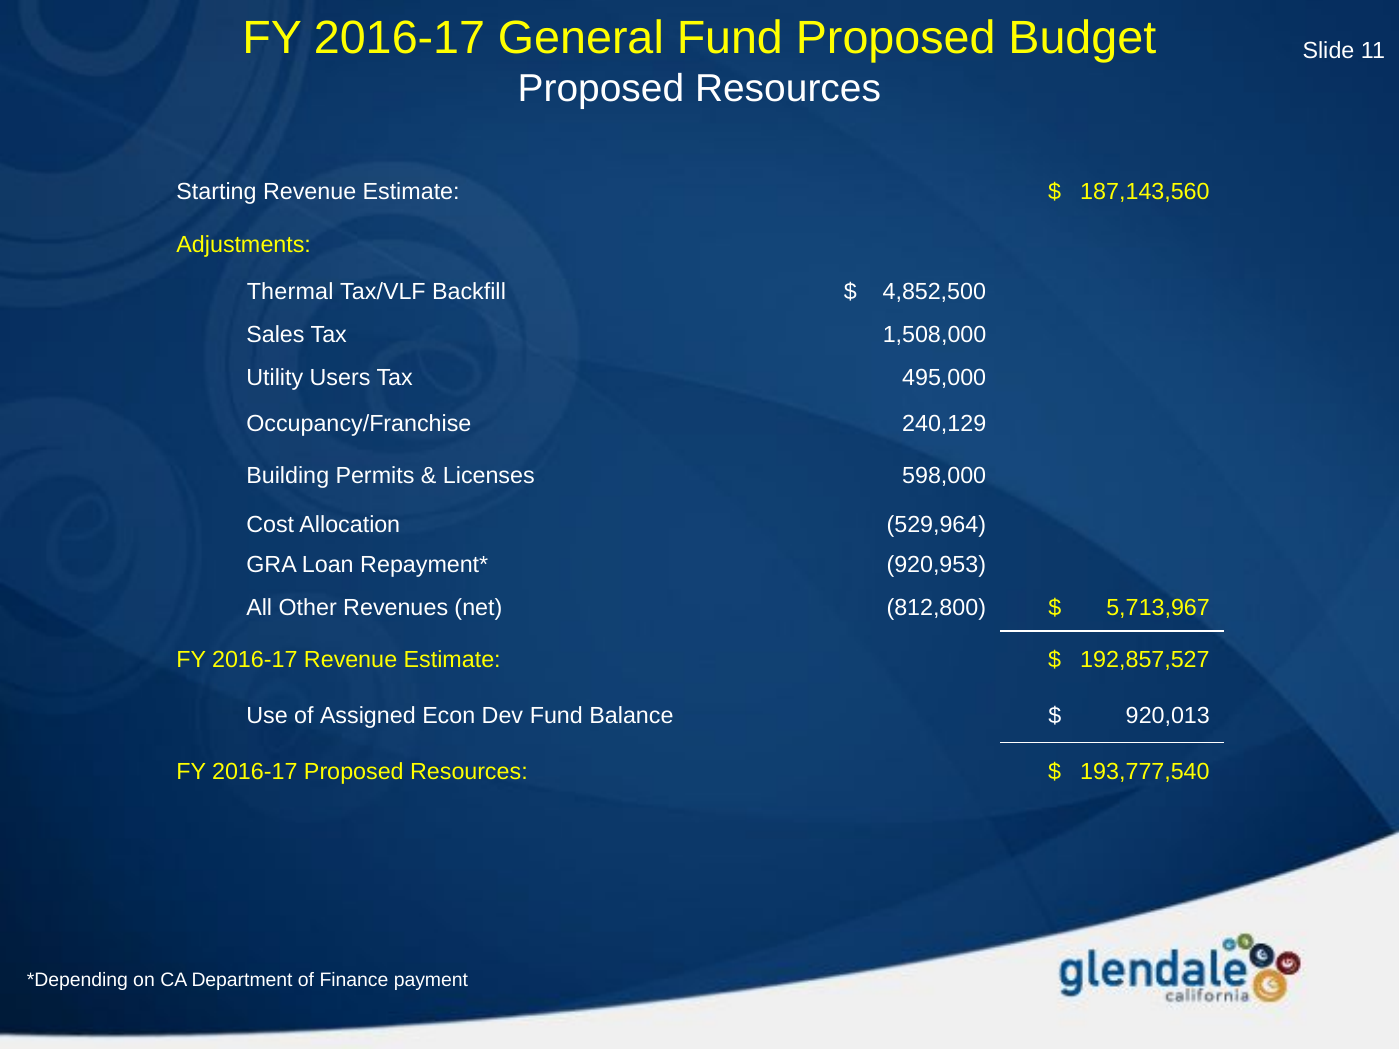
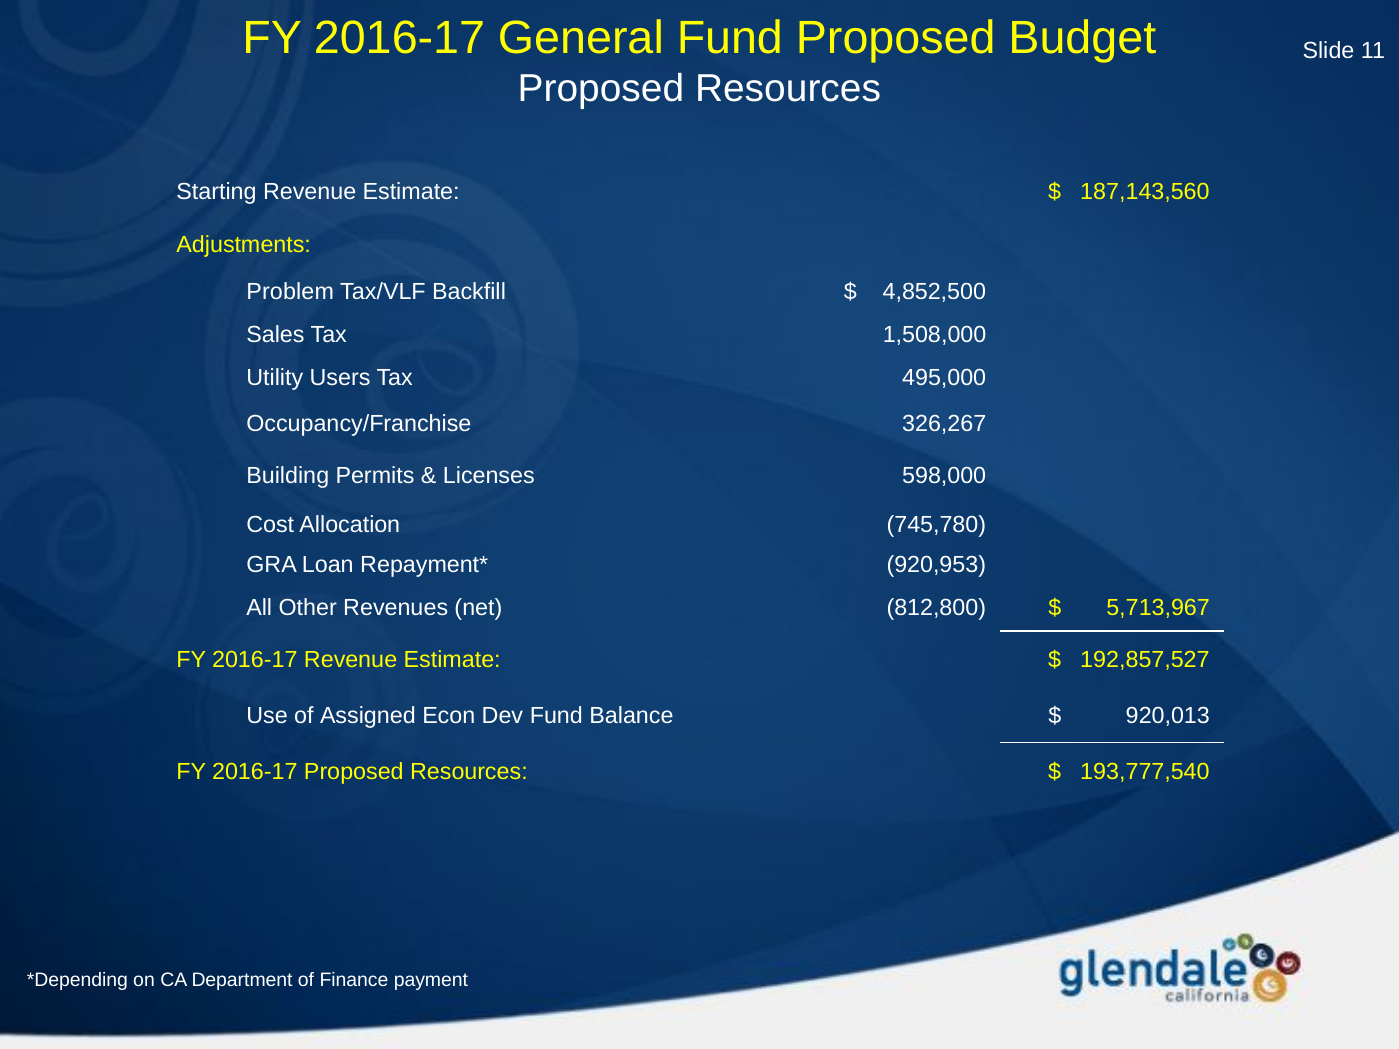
Thermal: Thermal -> Problem (290, 292)
240,129: 240,129 -> 326,267 (944, 424)
529,964: 529,964 -> 745,780 (936, 525)
